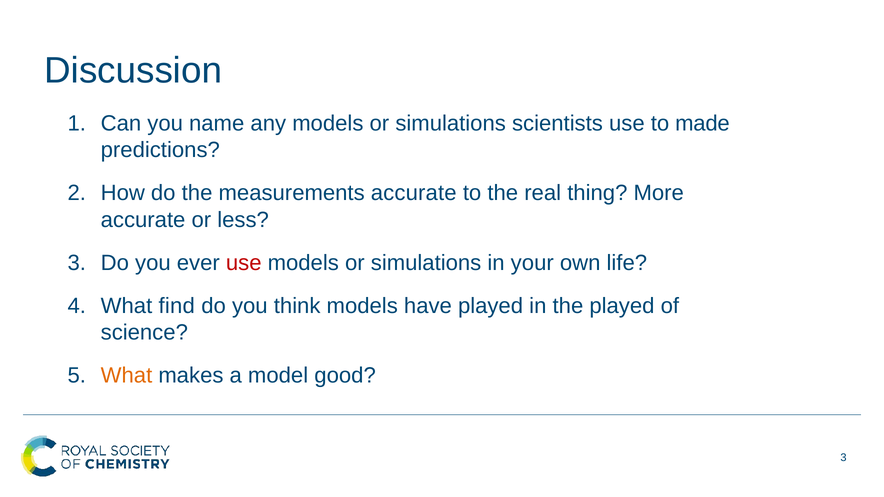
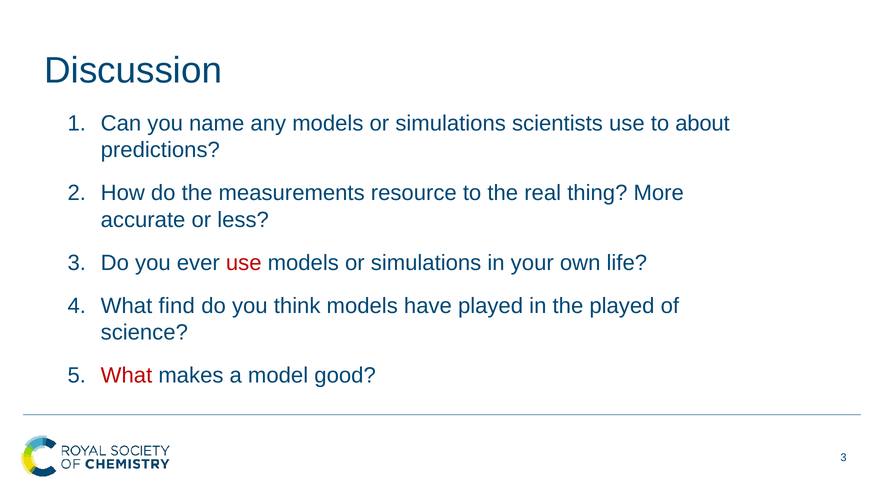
made: made -> about (702, 124)
measurements accurate: accurate -> resource (414, 193)
What colour: orange -> red (126, 376)
